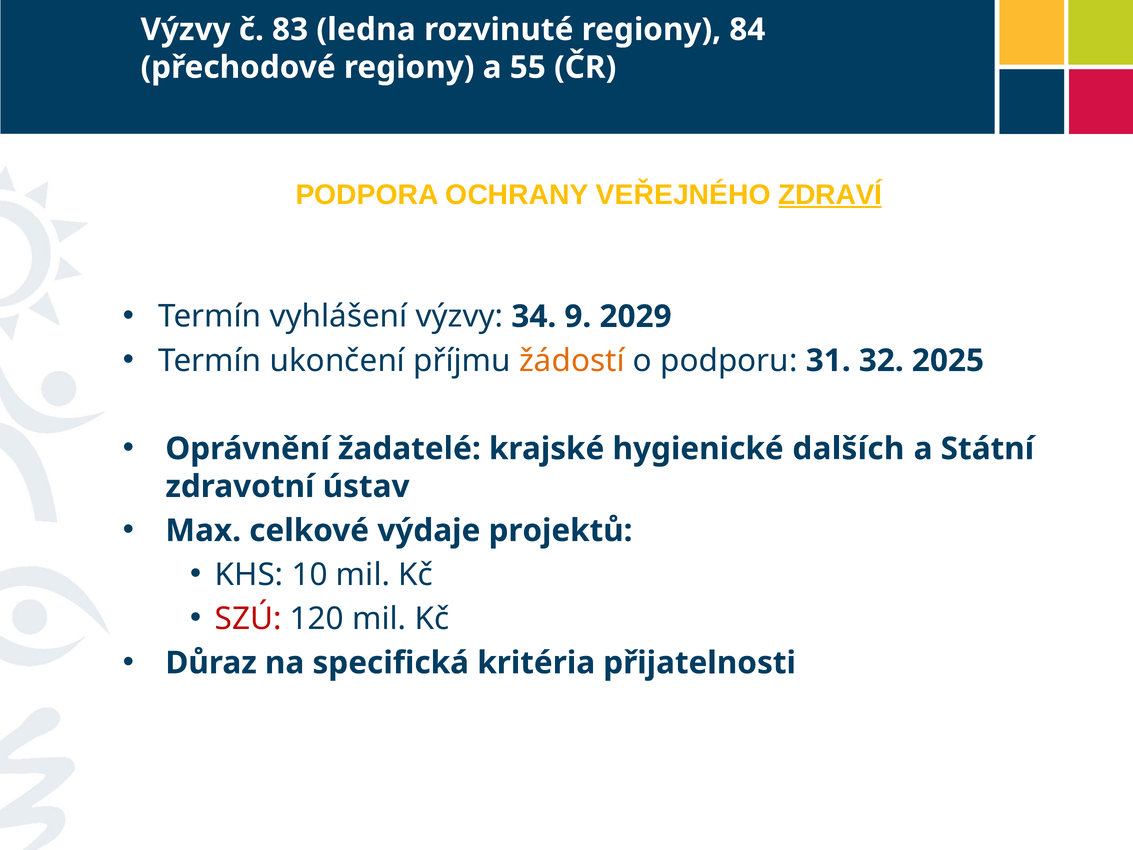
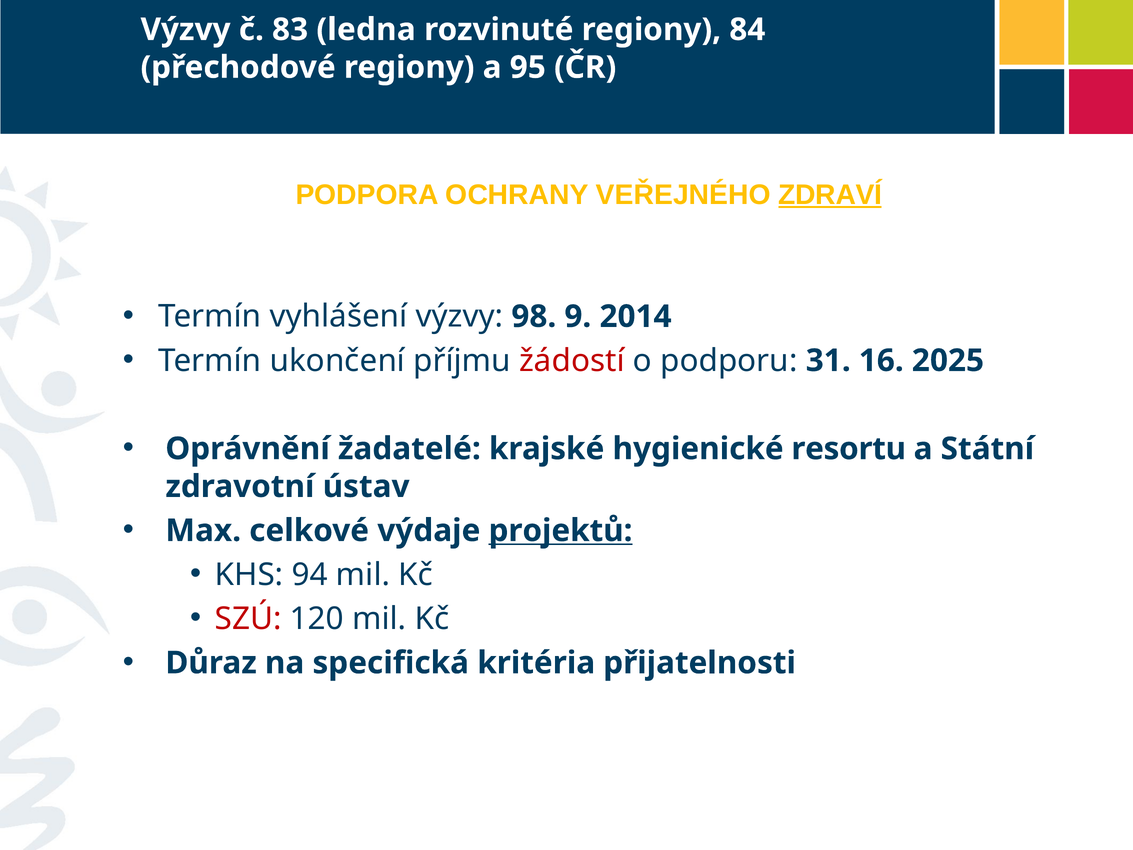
55: 55 -> 95 (528, 67)
34: 34 -> 98 (534, 316)
2029: 2029 -> 2014 (636, 316)
žádostí colour: orange -> red (572, 361)
32: 32 -> 16 (881, 361)
dalších: dalších -> resortu (849, 449)
projektů underline: none -> present (561, 531)
10: 10 -> 94 (310, 575)
